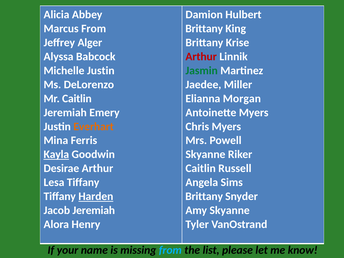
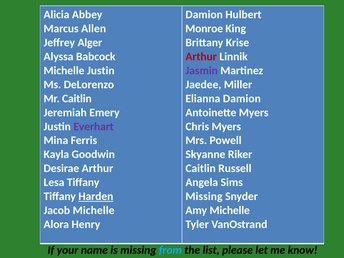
Marcus From: From -> Allen (94, 29)
Brittany: Brittany -> Monroe (204, 29)
Jasmin colour: green -> purple (202, 71)
Elianna Morgan: Morgan -> Damion (242, 98)
Everhart colour: orange -> purple (94, 126)
Kayla underline: present -> none (56, 154)
Brittany: Brittany -> Missing (204, 196)
Jacob Jeremiah: Jeremiah -> Michelle (94, 210)
Amy Skyanne: Skyanne -> Michelle (230, 210)
